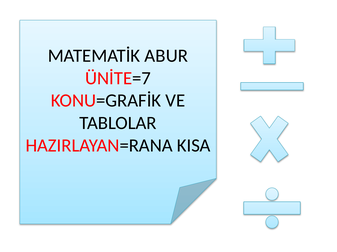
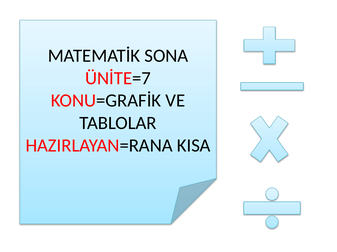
ABUR: ABUR -> SONA (166, 56)
